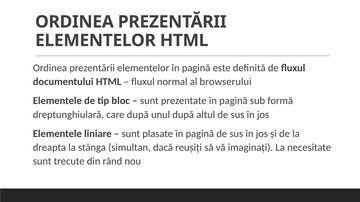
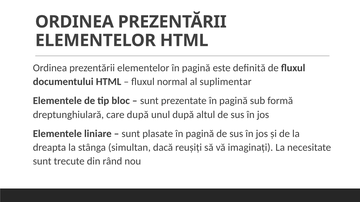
browserului: browserului -> suplimentar (226, 82)
